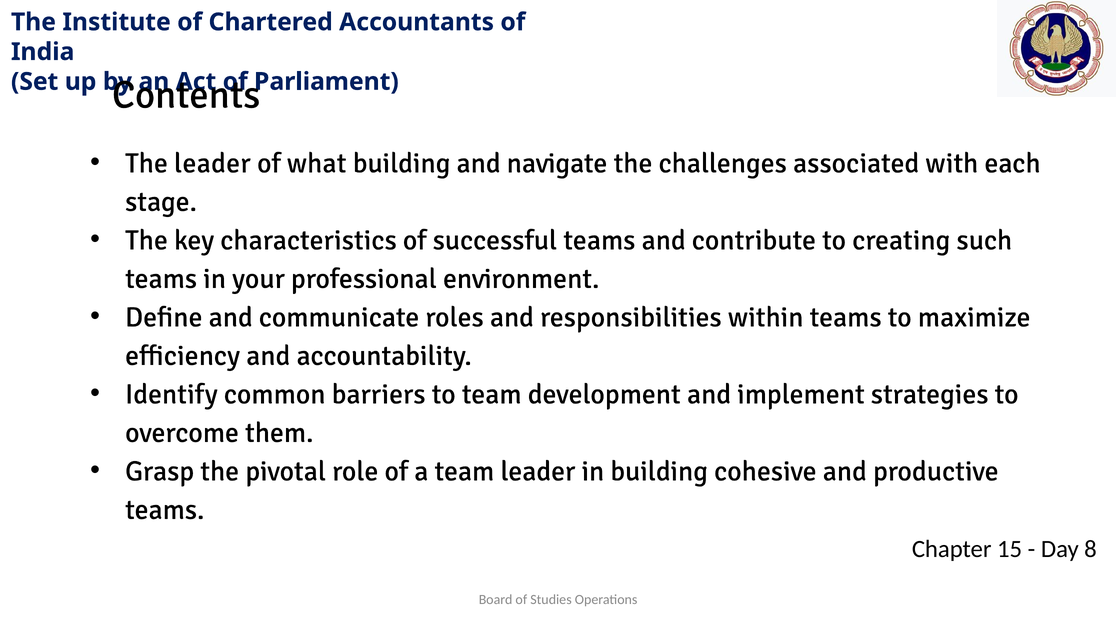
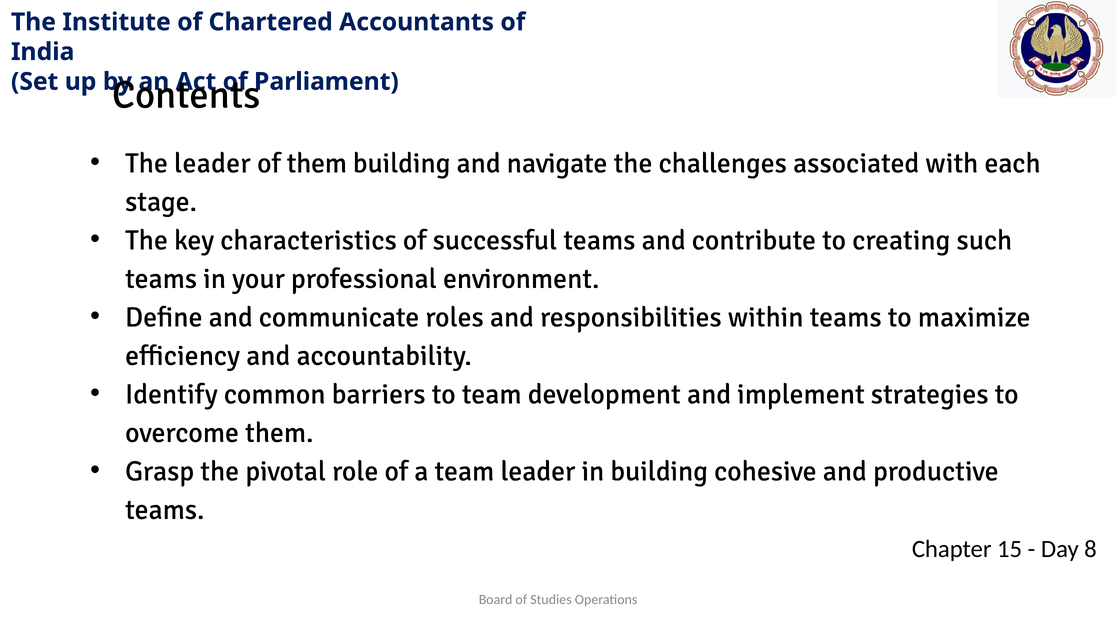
of what: what -> them (317, 163)
